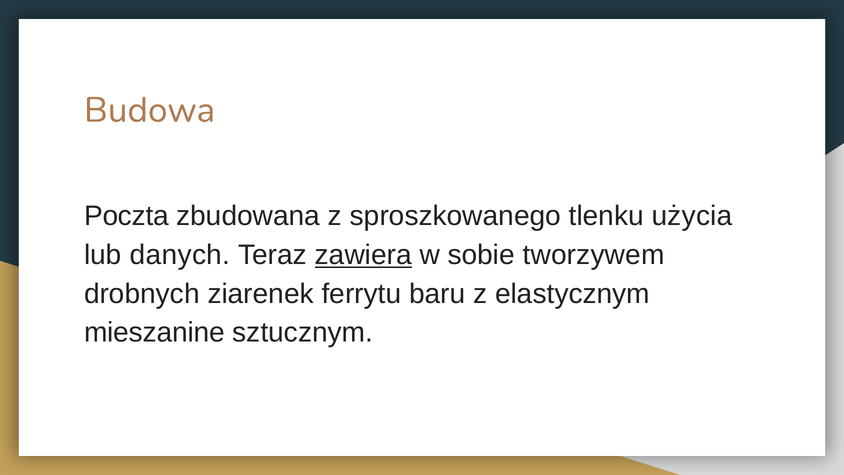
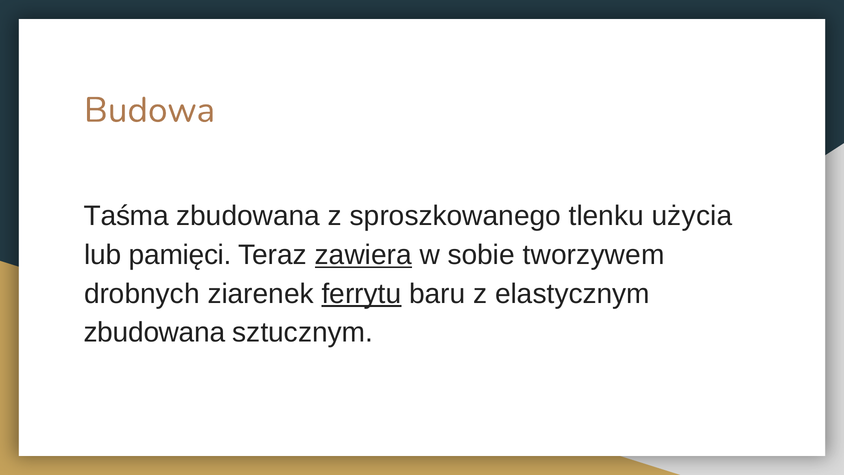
Poczta: Poczta -> Taśma (126, 216)
danych: danych -> pamięci (180, 255)
ferrytu underline: none -> present (361, 294)
mieszanine: mieszanine -> zbudowana (154, 333)
